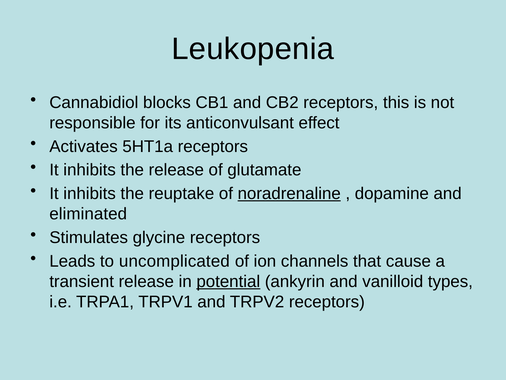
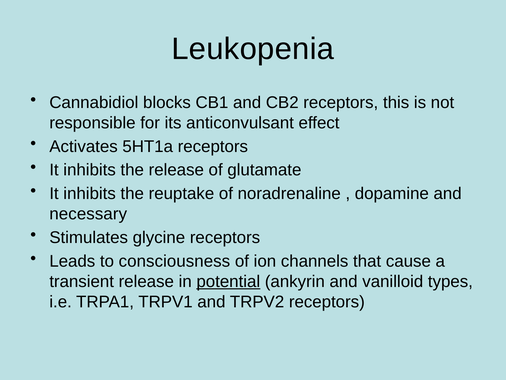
noradrenaline underline: present -> none (289, 193)
eliminated: eliminated -> necessary (88, 214)
uncomplicated: uncomplicated -> consciousness (174, 261)
